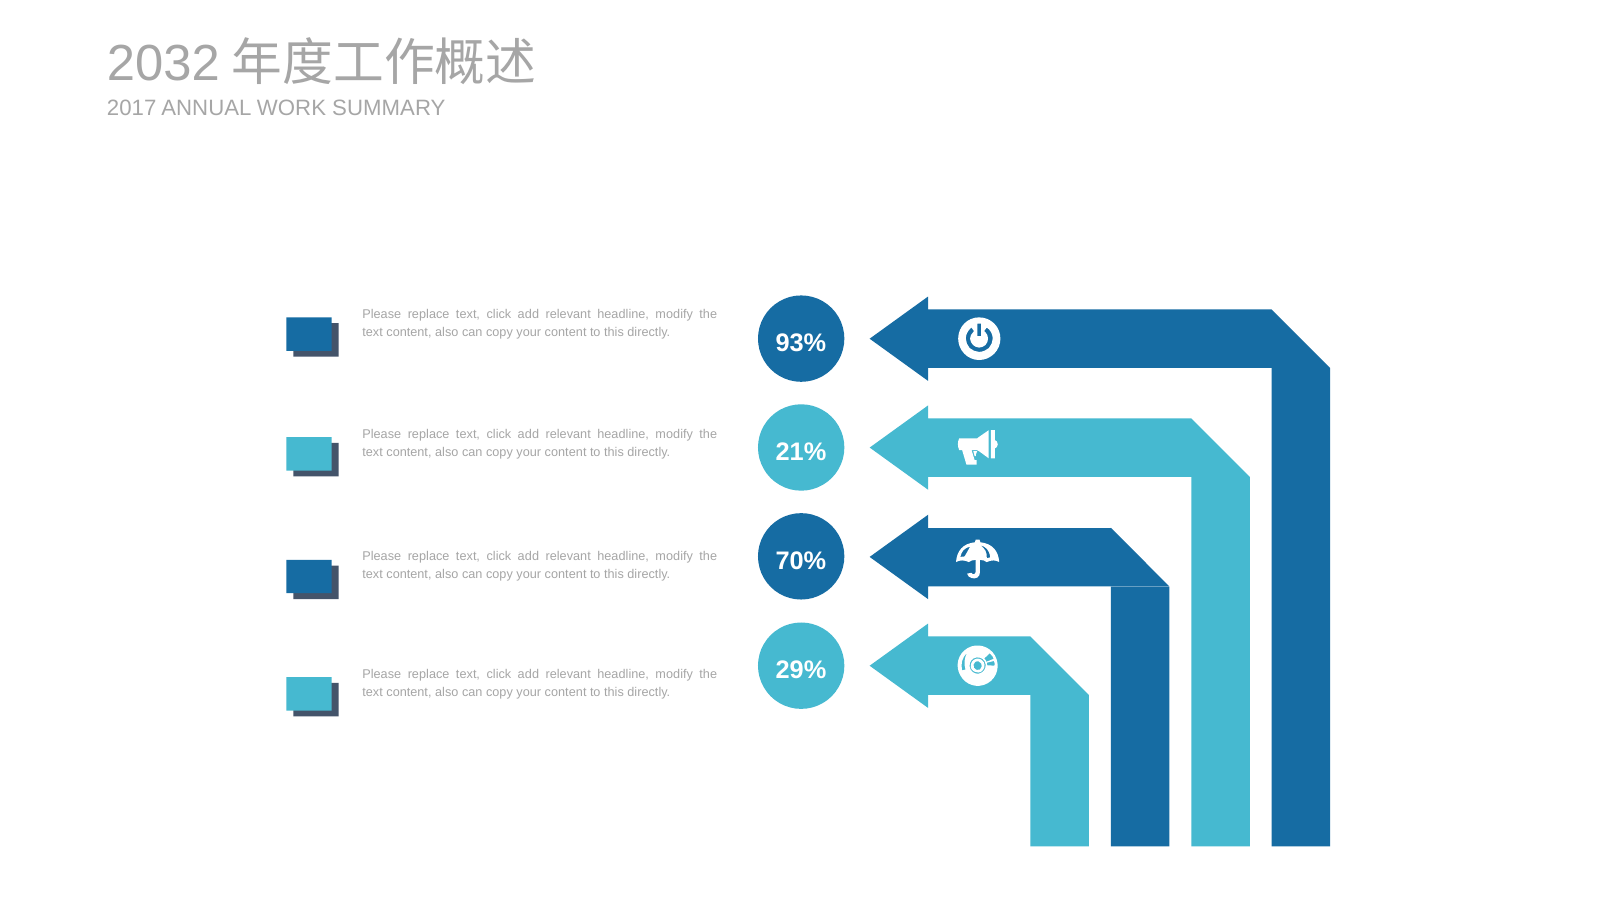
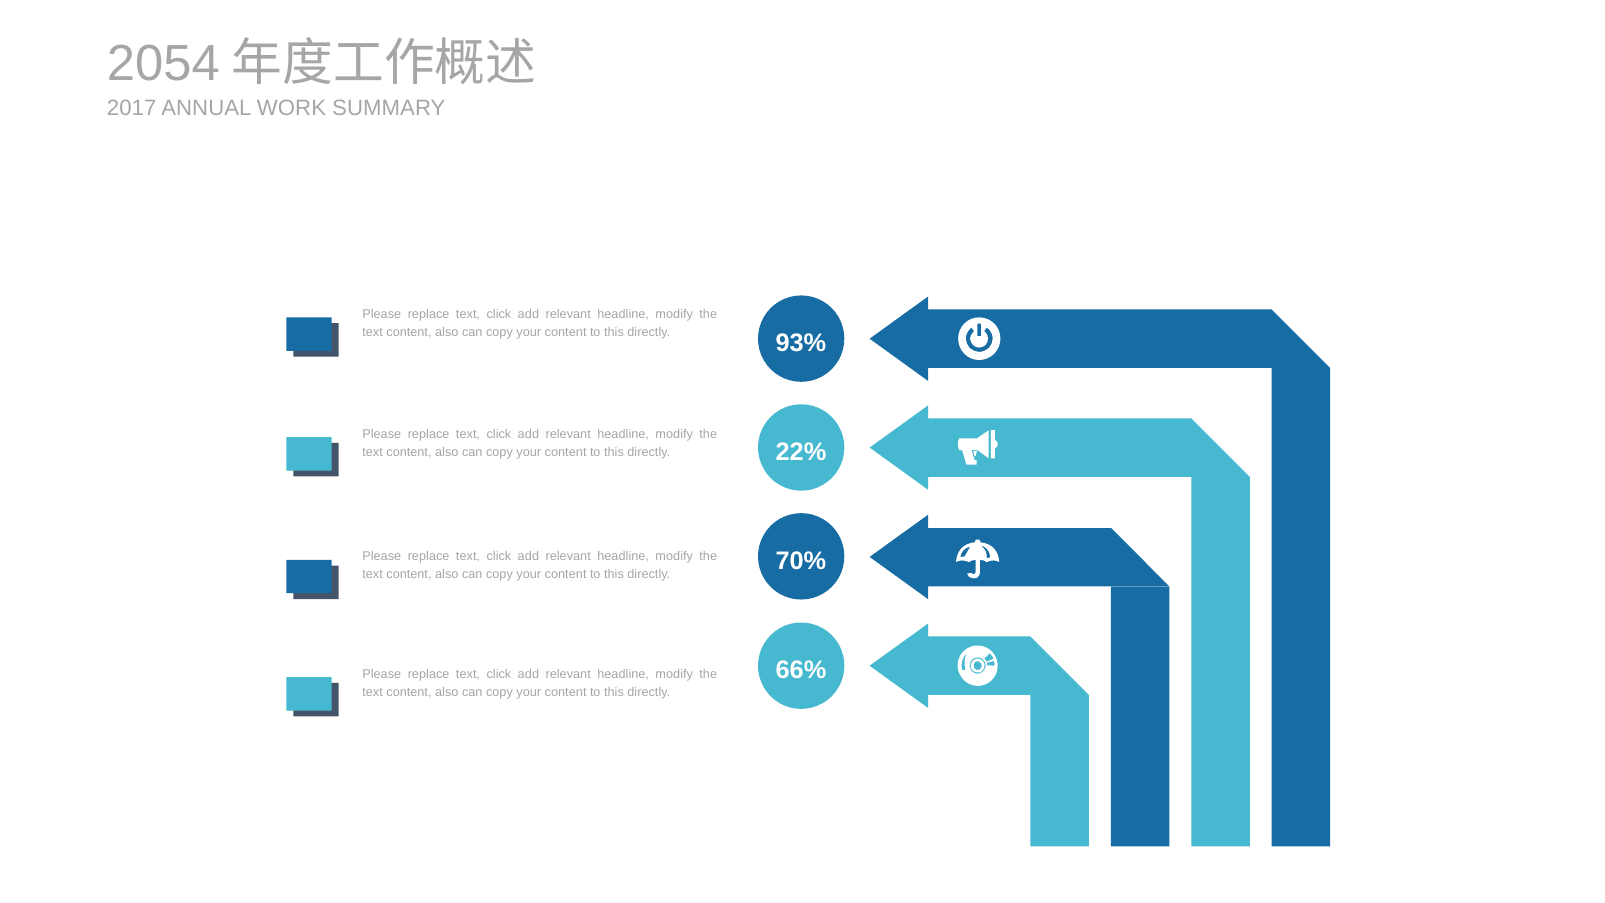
2032: 2032 -> 2054 (163, 63)
21%: 21% -> 22% (801, 452)
29%: 29% -> 66% (801, 670)
